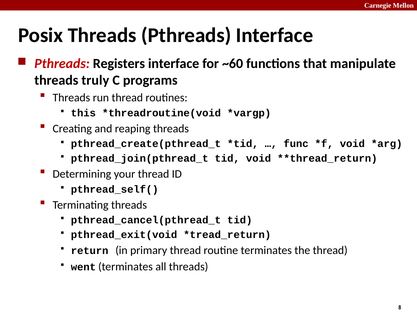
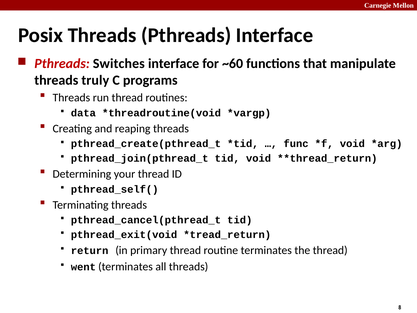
Registers: Registers -> Switches (119, 64)
this: this -> data (83, 113)
